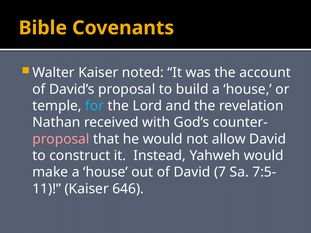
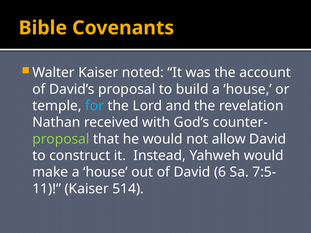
proposal colour: pink -> light green (61, 139)
7: 7 -> 6 (220, 172)
646: 646 -> 514 (128, 189)
